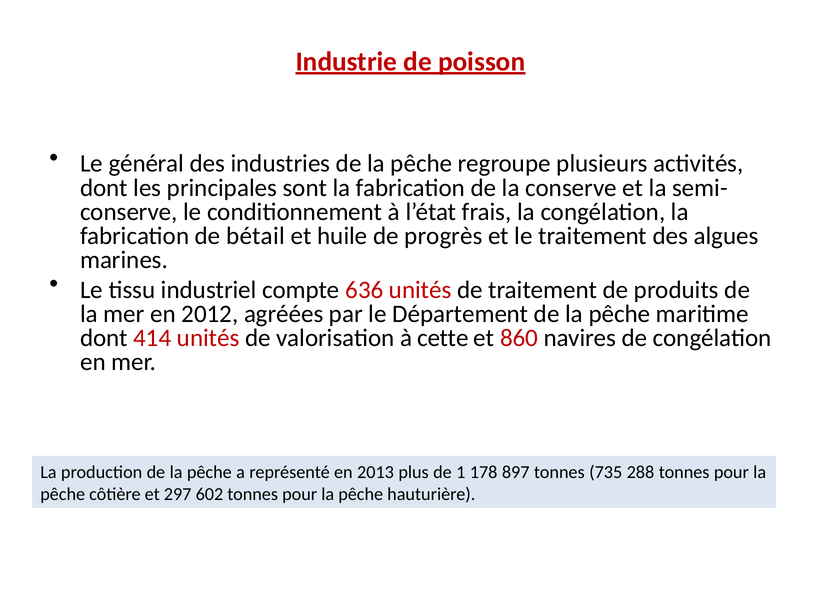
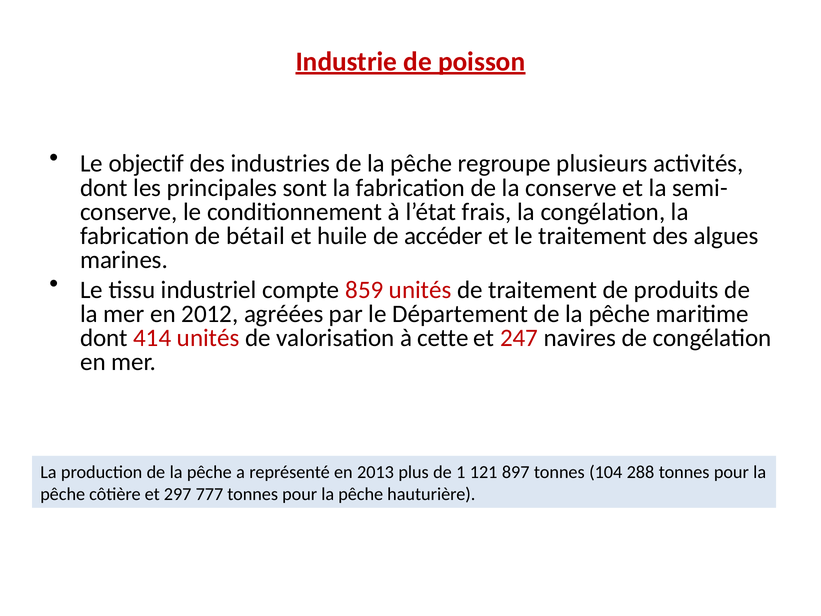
général: général -> objectif (146, 164)
progrès: progrès -> accéder (443, 236)
636: 636 -> 859 (364, 290)
860: 860 -> 247 (519, 338)
178: 178 -> 121 (484, 472)
735: 735 -> 104 (606, 472)
602: 602 -> 777 (209, 494)
